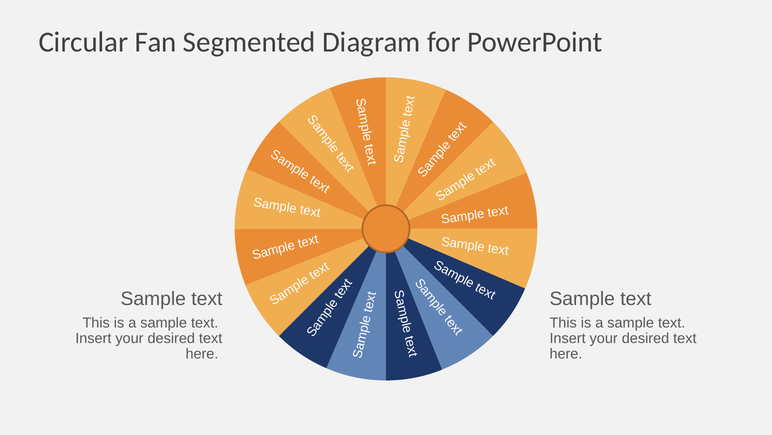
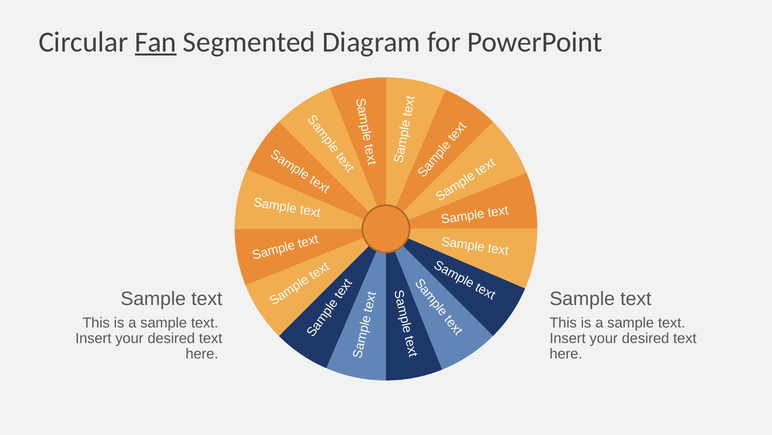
Fan underline: none -> present (156, 42)
